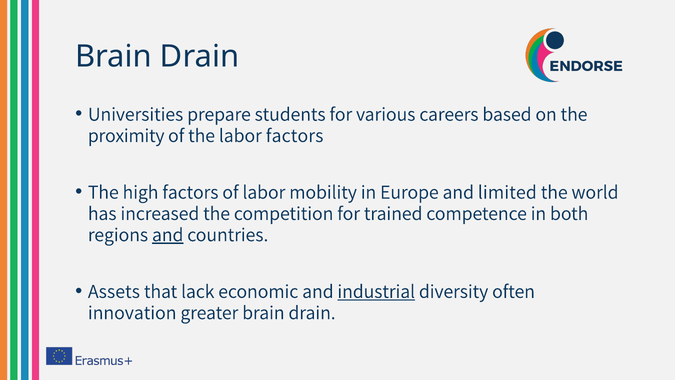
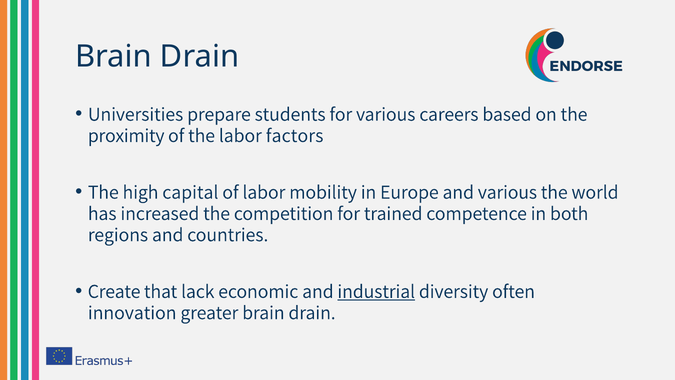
high factors: factors -> capital (190, 192)
and limited: limited -> various (507, 192)
and underline: present -> none (168, 235)
Assets: Assets -> Create (114, 291)
